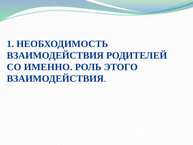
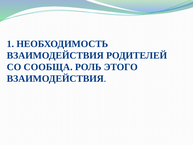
ИМЕННО: ИМЕННО -> СООБЩА (48, 67)
